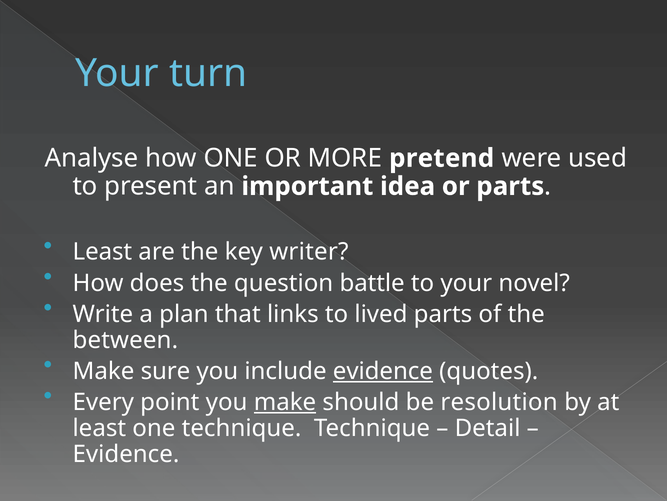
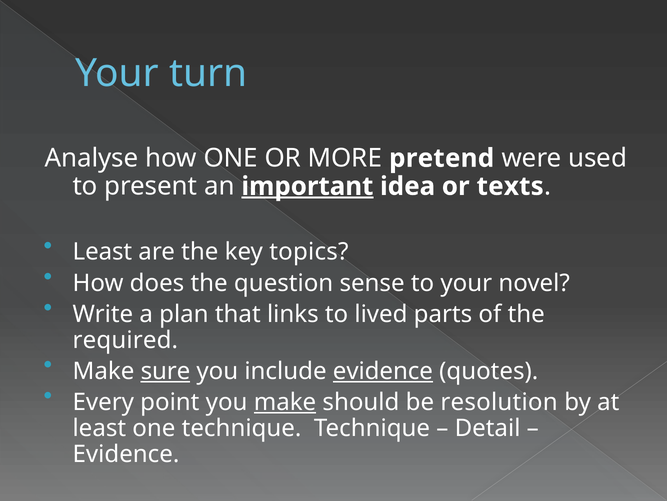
important underline: none -> present (307, 186)
or parts: parts -> texts (510, 186)
writer: writer -> topics (309, 252)
battle: battle -> sense (372, 283)
between: between -> required (125, 340)
sure underline: none -> present (165, 371)
